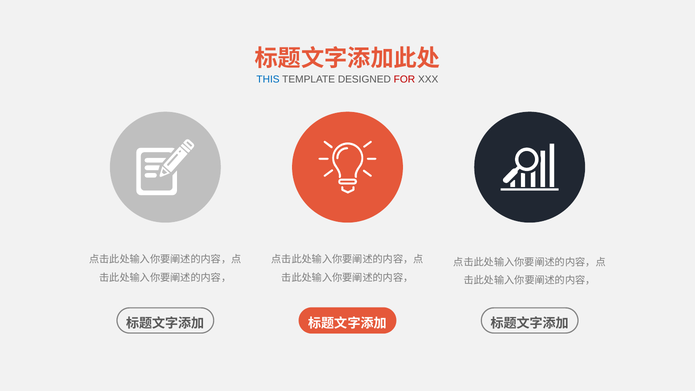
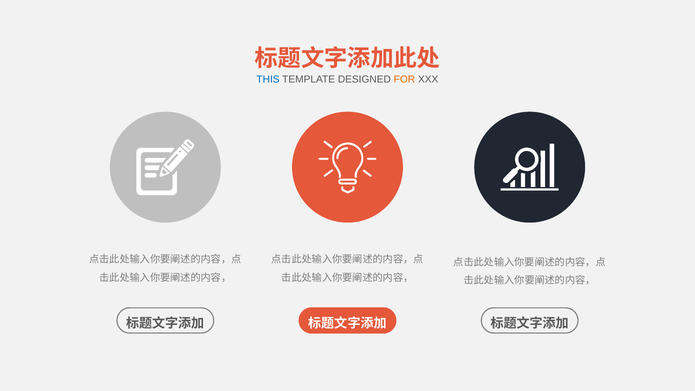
FOR colour: red -> orange (404, 79)
